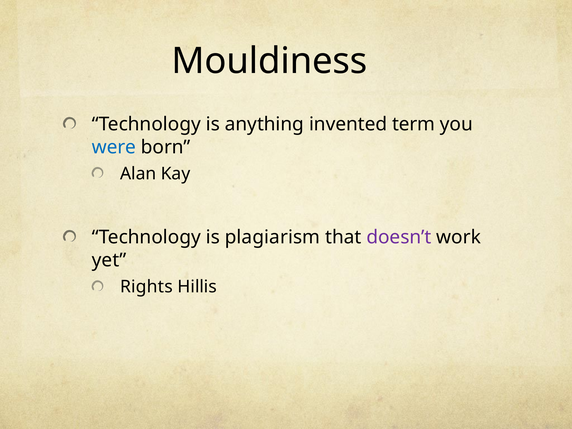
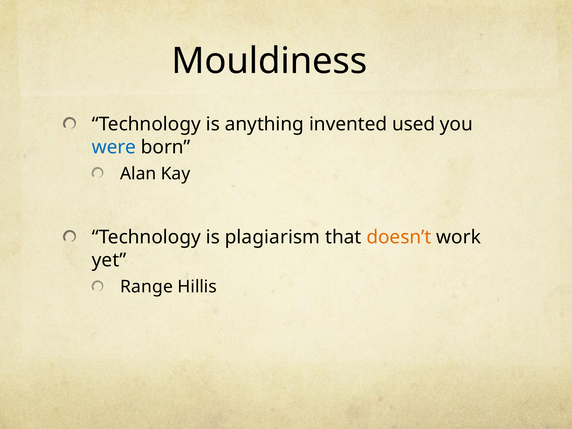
term: term -> used (414, 124)
doesn’t colour: purple -> orange (399, 237)
Rights: Rights -> Range (147, 287)
